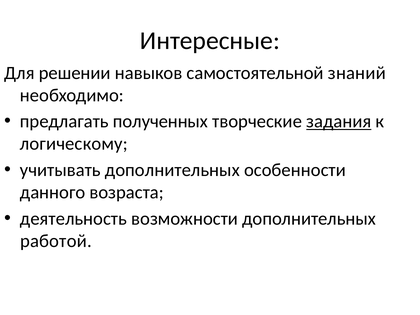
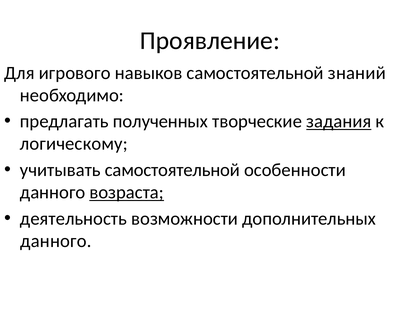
Интересные: Интересные -> Проявление (210, 41)
решении: решении -> игрового (75, 73)
учитывать дополнительных: дополнительных -> самостоятельной (172, 170)
возраста underline: none -> present (127, 192)
работой: работой -> данного (56, 241)
